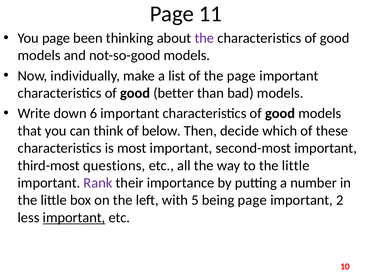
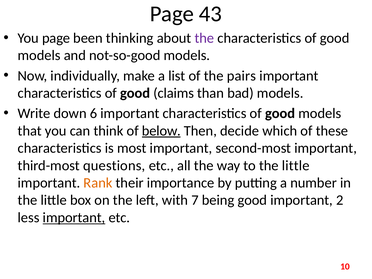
11: 11 -> 43 (210, 14)
the page: page -> pairs (241, 76)
better: better -> claims (174, 93)
below underline: none -> present (161, 131)
Rank colour: purple -> orange (98, 183)
5: 5 -> 7 (195, 200)
being page: page -> good (252, 200)
